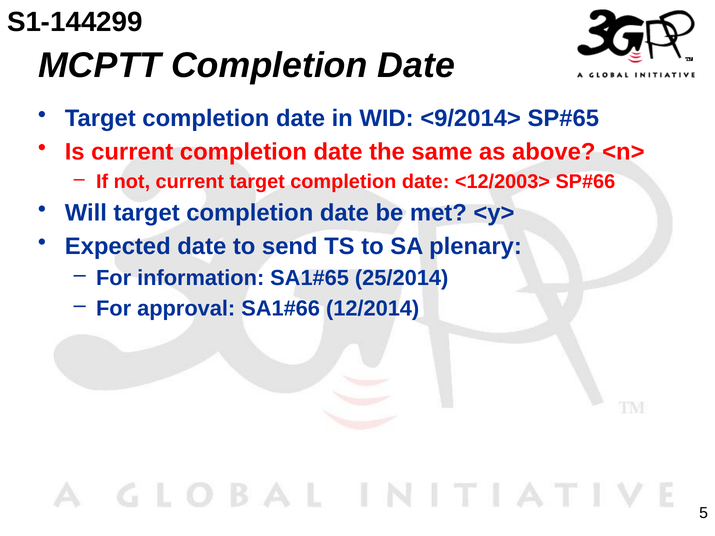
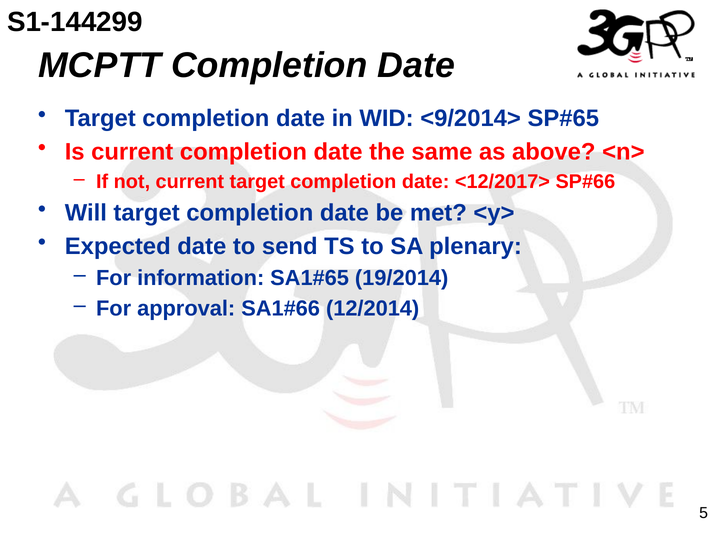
<12/2003>: <12/2003> -> <12/2017> (502, 182)
25/2014: 25/2014 -> 19/2014 (402, 278)
